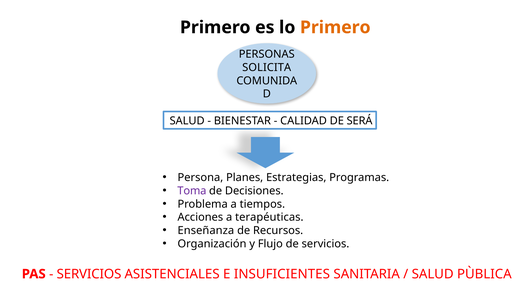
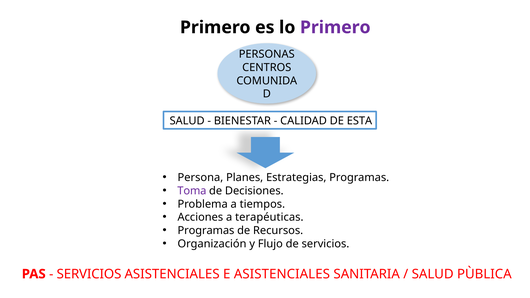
Primero colour: orange -> purple (335, 27)
SOLICITA: SOLICITA -> CENTROS (267, 68)
SERÁ: SERÁ -> ESTA (359, 121)
Enseñanza: Enseñanza -> Programas (206, 231)
E INSUFICIENTES: INSUFICIENTES -> ASISTENCIALES (282, 274)
